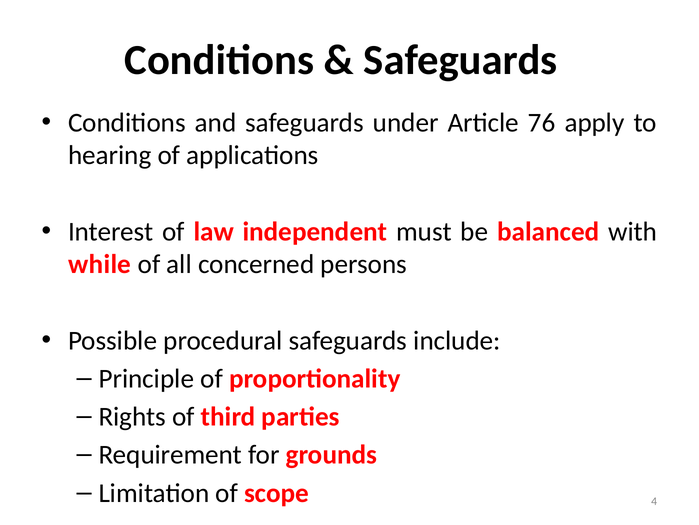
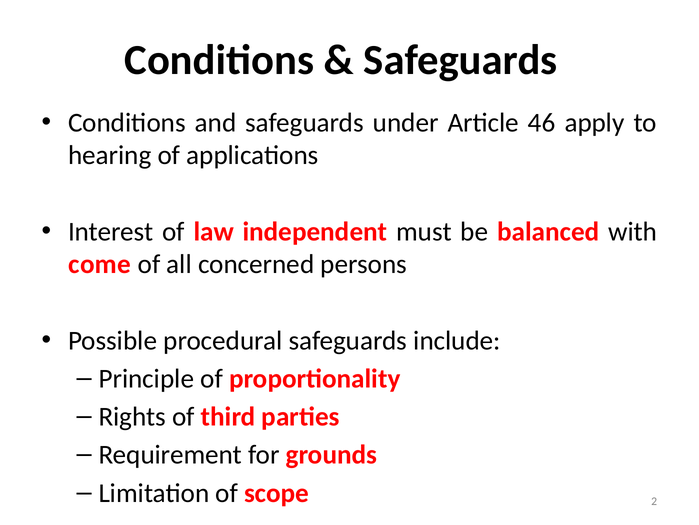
76: 76 -> 46 (542, 122)
while: while -> come (100, 264)
4: 4 -> 2 (654, 501)
